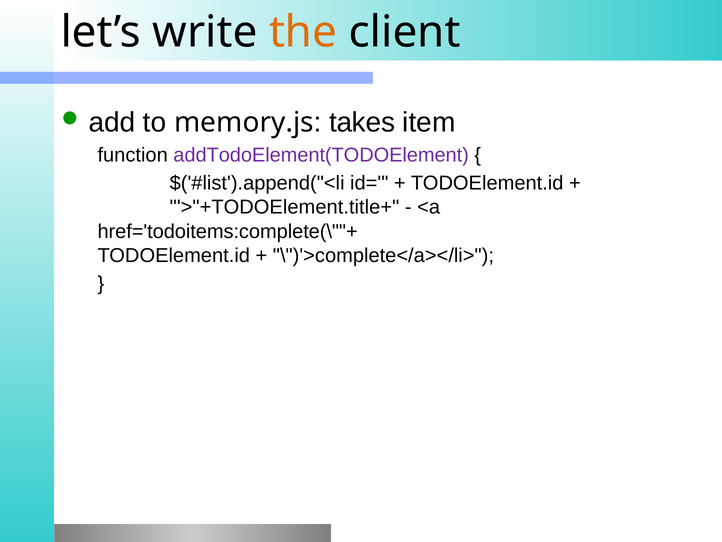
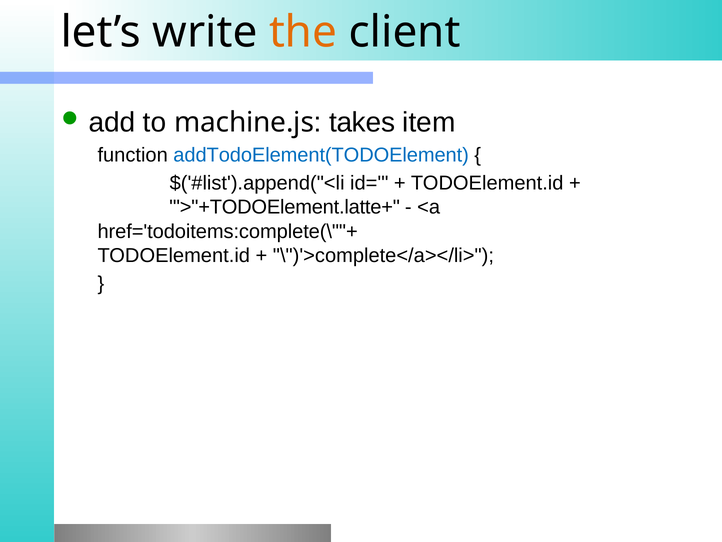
memory.js: memory.js -> machine.js (244, 123)
addTodoElement(TODOElement colour: purple -> blue (321, 155)
>"+TODOElement.title+: >"+TODOElement.title+ -> >"+TODOElement.latte+ (285, 207)
